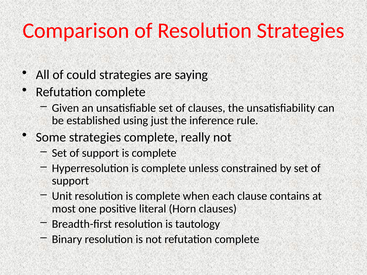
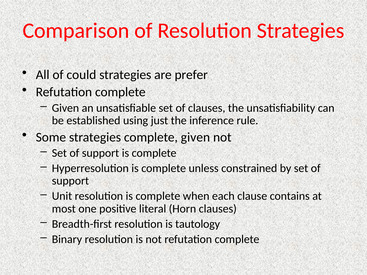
saying: saying -> prefer (191, 75)
complete really: really -> given (195, 137)
